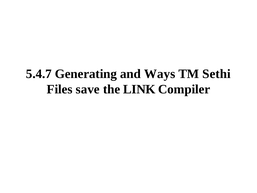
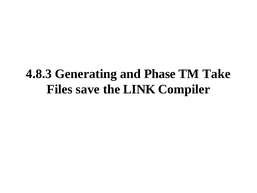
5.4.7: 5.4.7 -> 4.8.3 (39, 74)
Ways: Ways -> Phase (160, 74)
Sethi: Sethi -> Take (217, 74)
